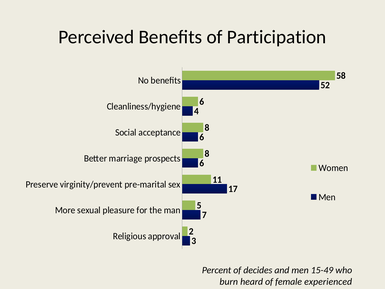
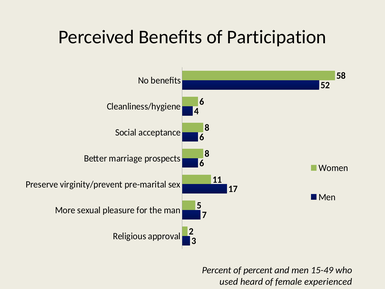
of decides: decides -> percent (258, 270)
burn: burn -> used (229, 281)
